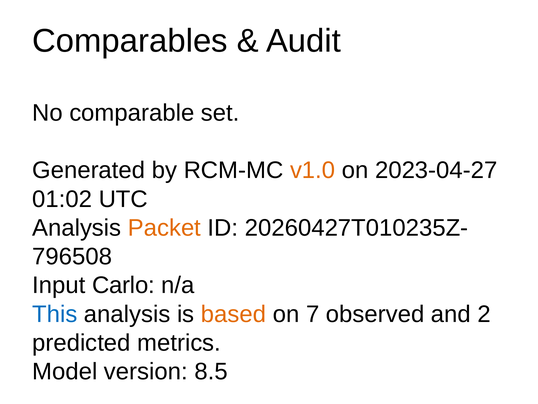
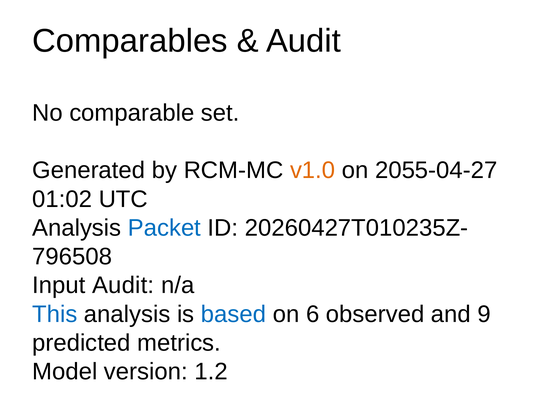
2023-04-27: 2023-04-27 -> 2055-04-27 (436, 170)
Packet colour: orange -> blue (164, 228)
Input Carlo: Carlo -> Audit (123, 285)
based colour: orange -> blue (233, 314)
7: 7 -> 6 (313, 314)
2: 2 -> 9 (484, 314)
8.5: 8.5 -> 1.2 (211, 371)
